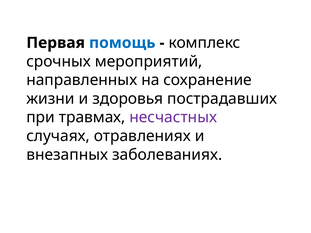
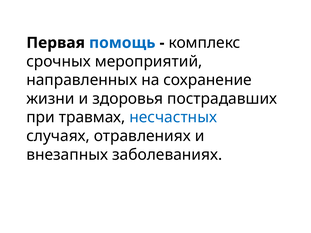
несчастных colour: purple -> blue (173, 117)
